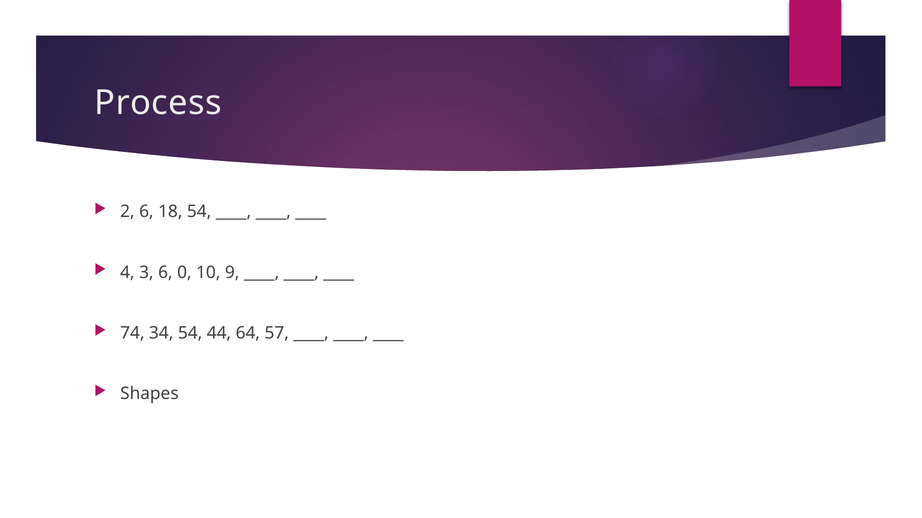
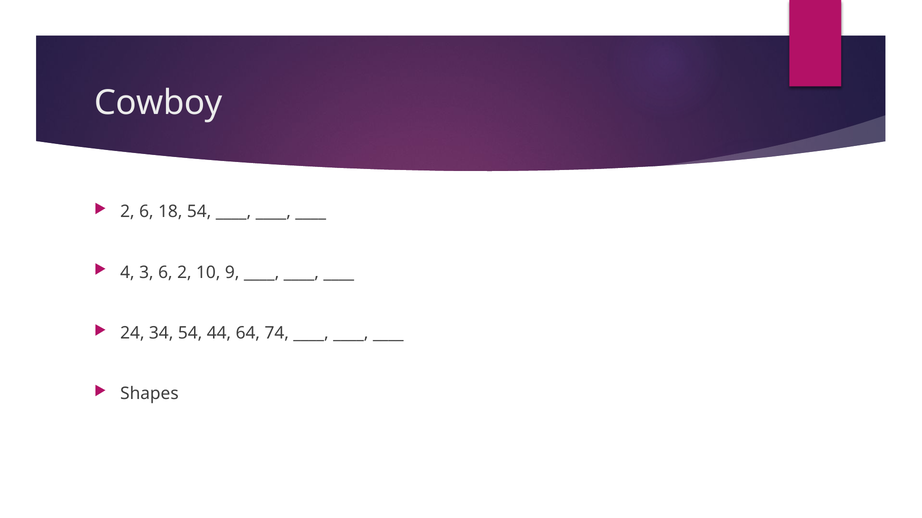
Process: Process -> Cowboy (158, 103)
6 0: 0 -> 2 (184, 273)
74: 74 -> 24 (132, 333)
57: 57 -> 74 (277, 333)
